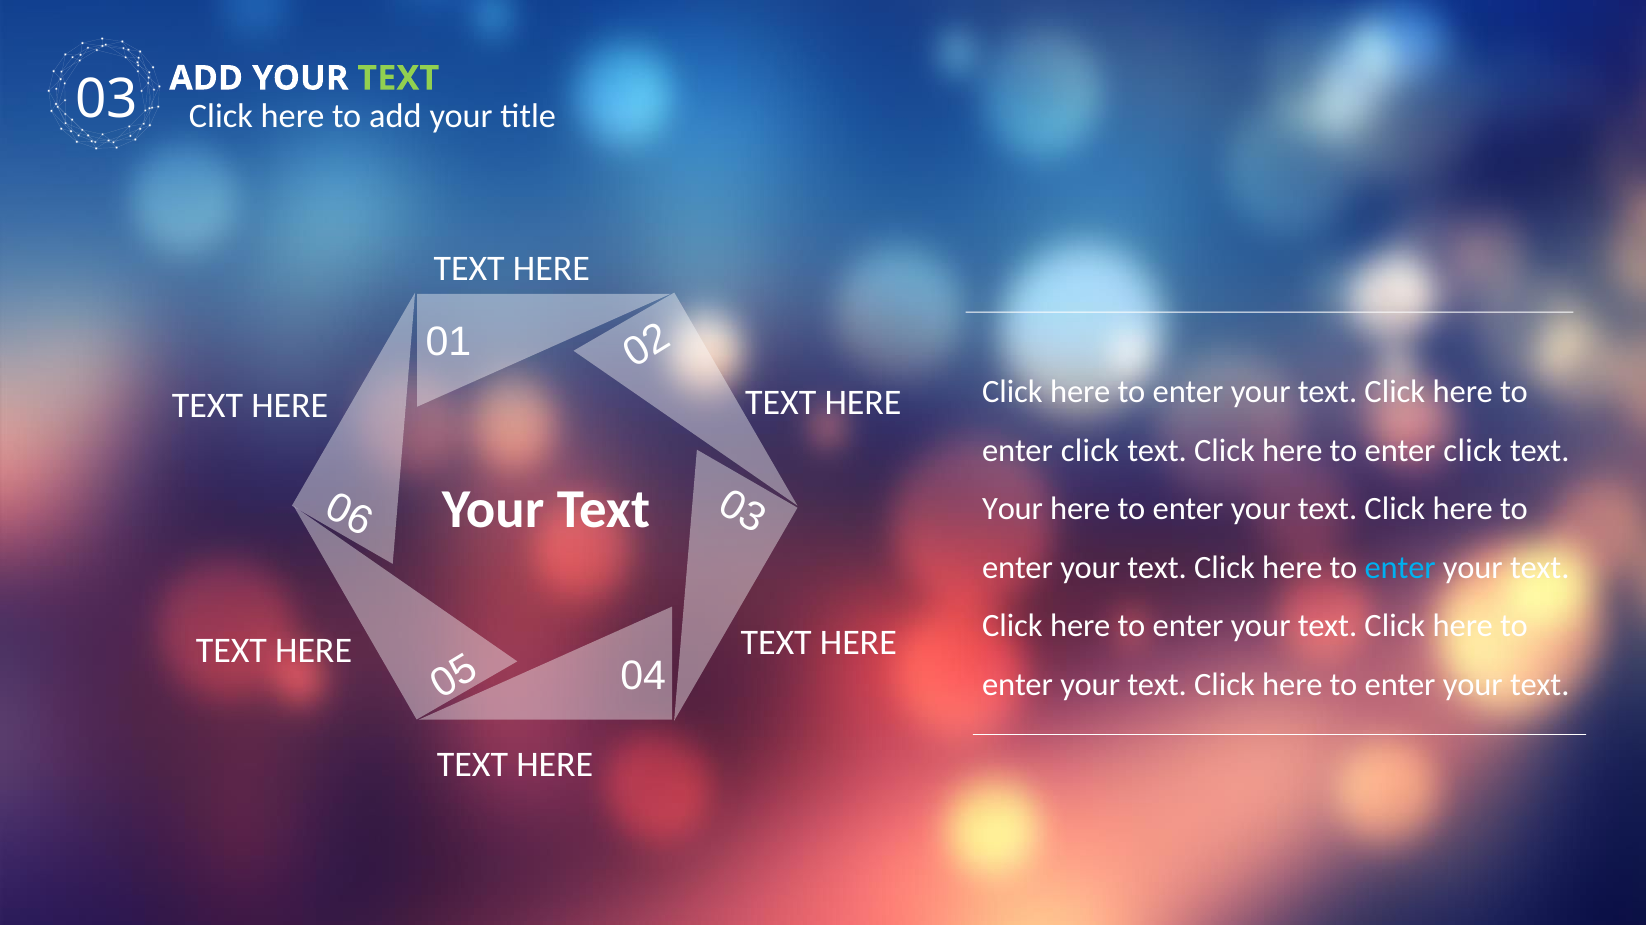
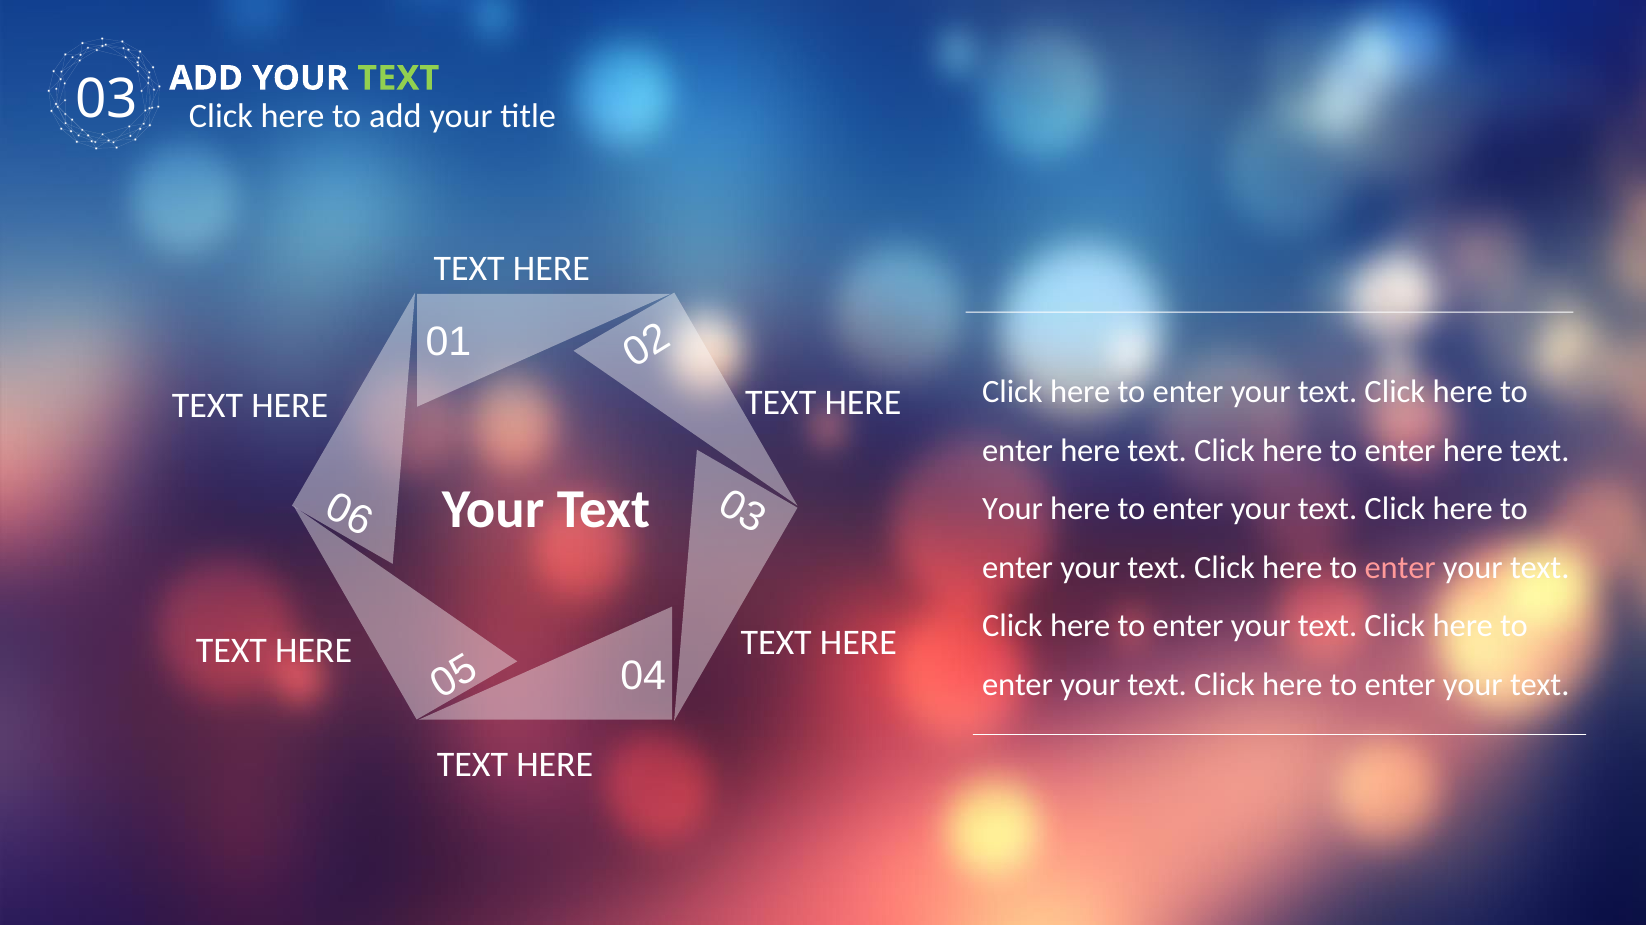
click: click -> here (1090, 451)
click: click -> here (1473, 451)
enter colour: light blue -> pink (1400, 568)
